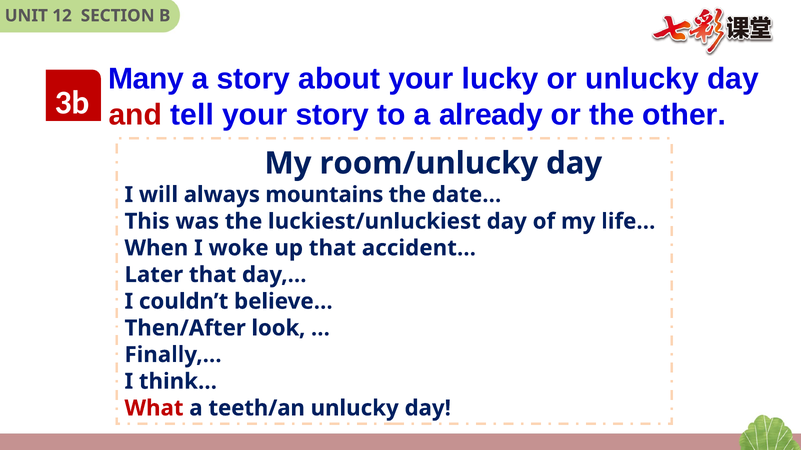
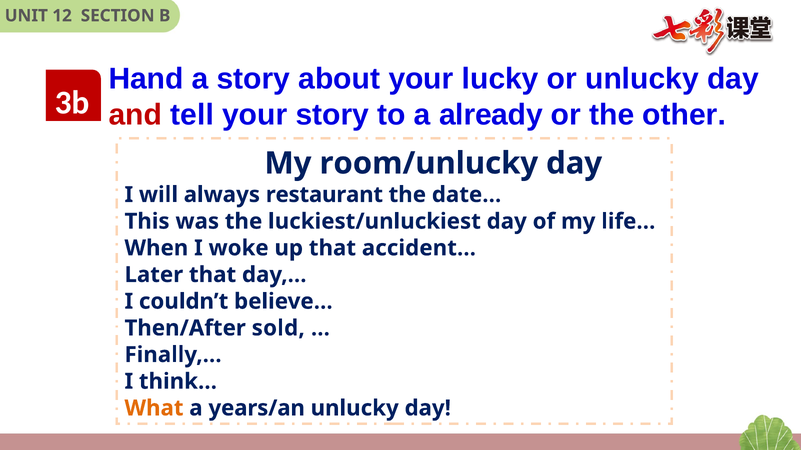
Many: Many -> Hand (146, 79)
mountains: mountains -> restaurant (324, 195)
look: look -> sold (278, 328)
What colour: red -> orange (154, 409)
teeth/an: teeth/an -> years/an (257, 409)
